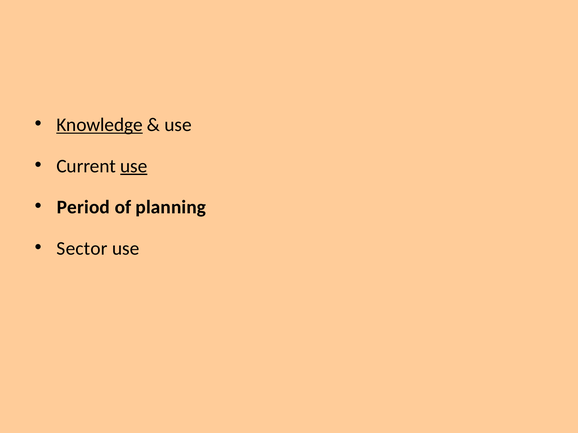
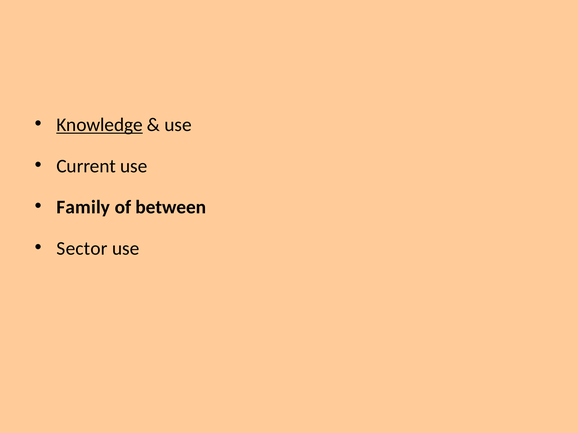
use underline: present -> none (134, 166)
Period: Period -> Family (83, 207)
planning: planning -> between (171, 207)
